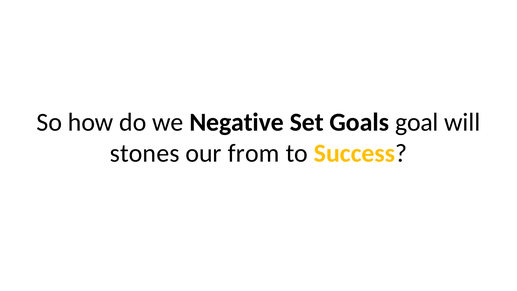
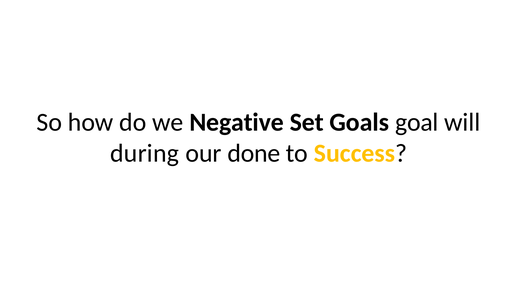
stones: stones -> during (145, 153)
from: from -> done (254, 153)
